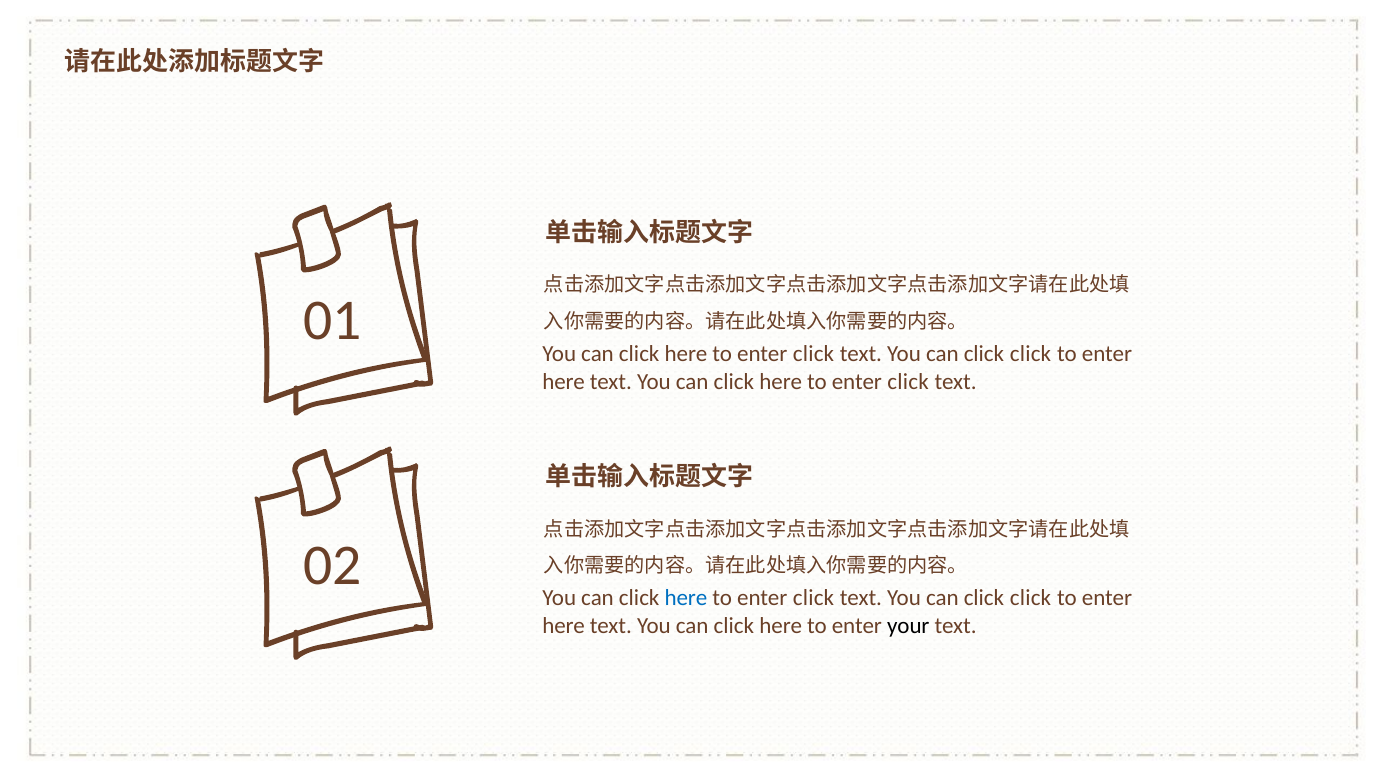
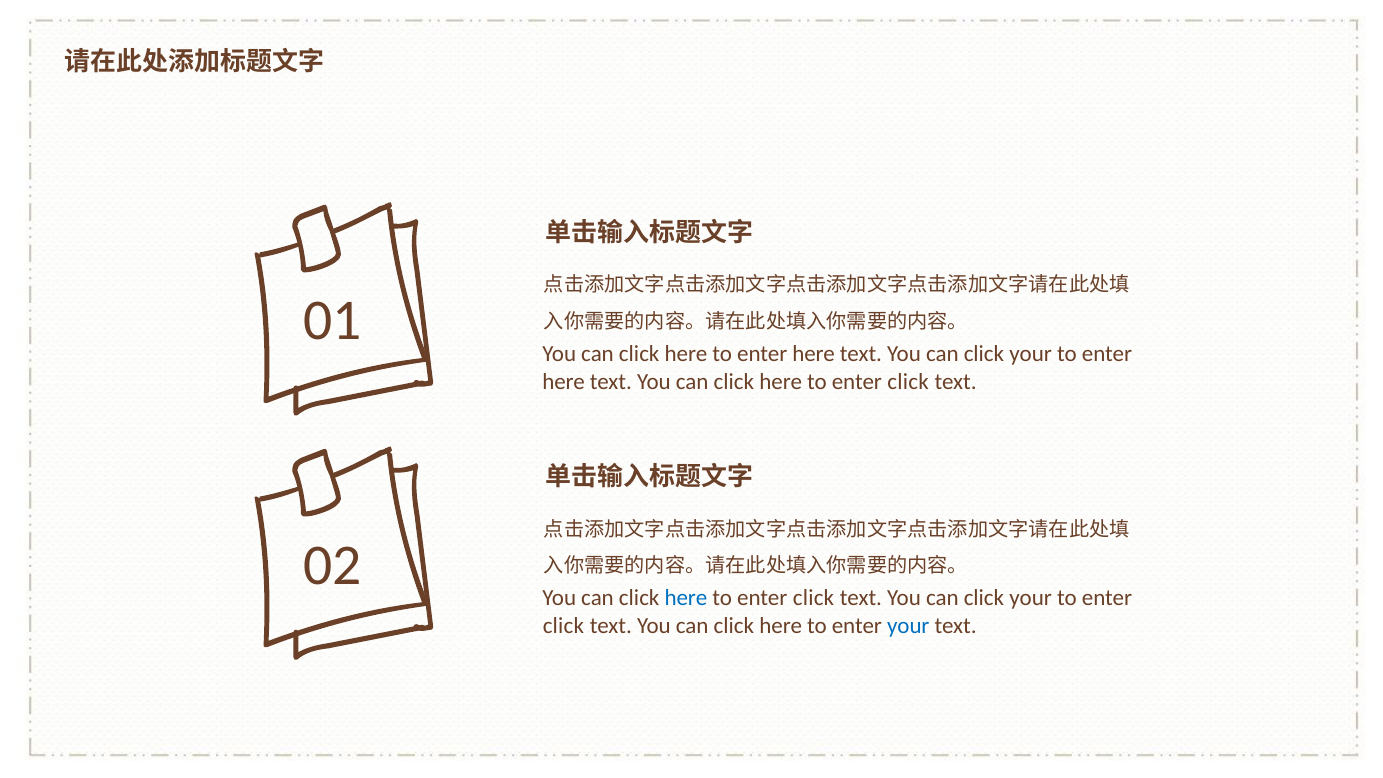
click: click -> here (814, 354)
click: click -> your (1031, 354)
click: click -> your (1031, 598)
here: here -> click (563, 626)
your colour: black -> blue (908, 626)
